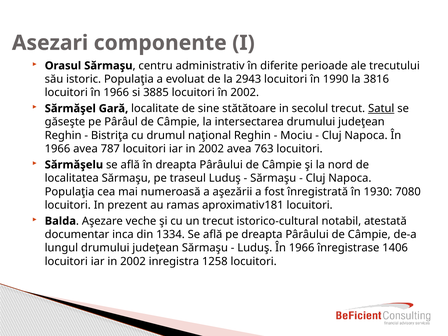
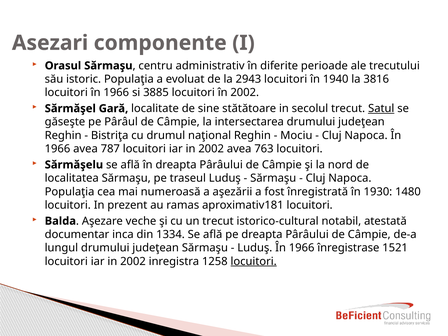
1990: 1990 -> 1940 (336, 79)
7080: 7080 -> 1480 (408, 192)
1406: 1406 -> 1521 (395, 248)
locuitori underline: none -> present (254, 261)
